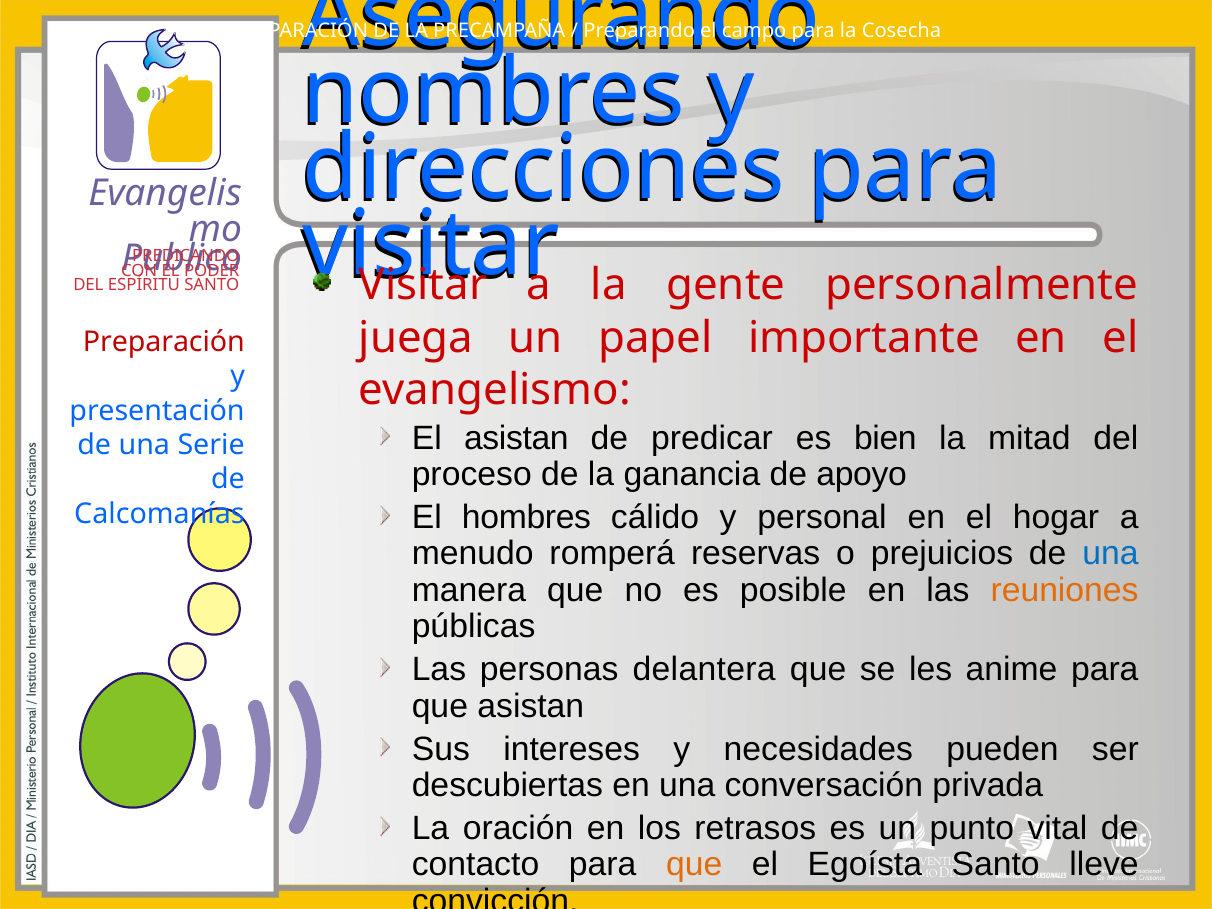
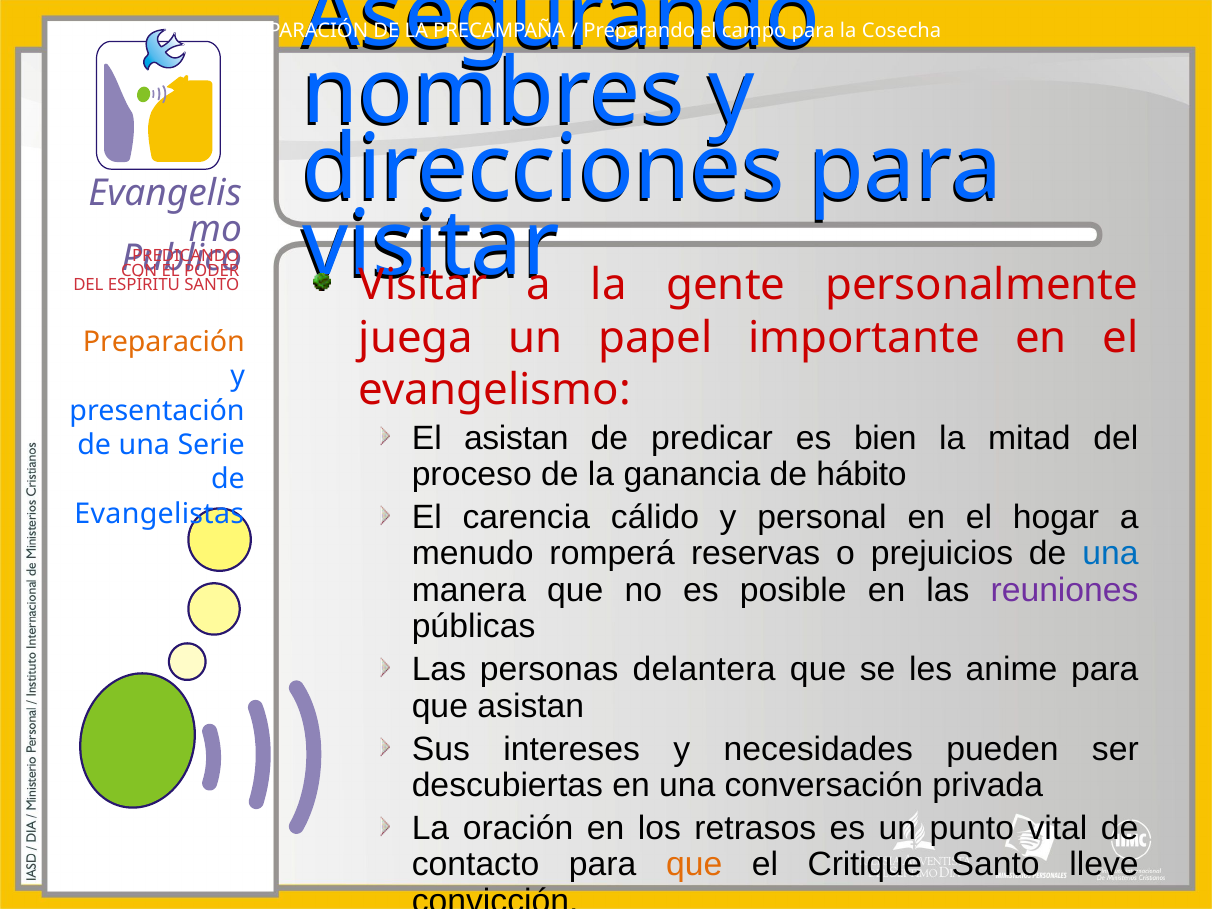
Preparación colour: red -> orange (164, 342)
apoyo: apoyo -> hábito (862, 474)
hombres: hombres -> carencia (526, 517)
Calcomanías: Calcomanías -> Evangelistas (159, 514)
reuniones colour: orange -> purple (1065, 590)
Egoísta: Egoísta -> Critique (865, 865)
